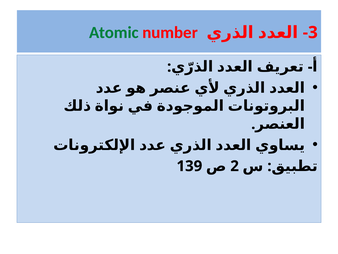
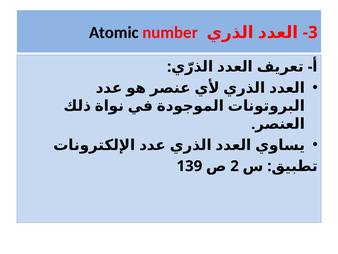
Atomic colour: green -> black (114, 32)
